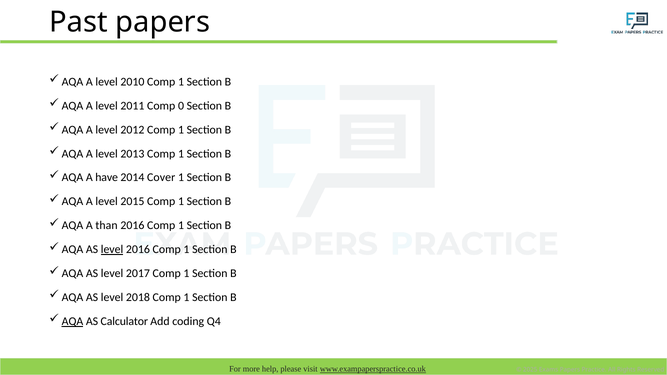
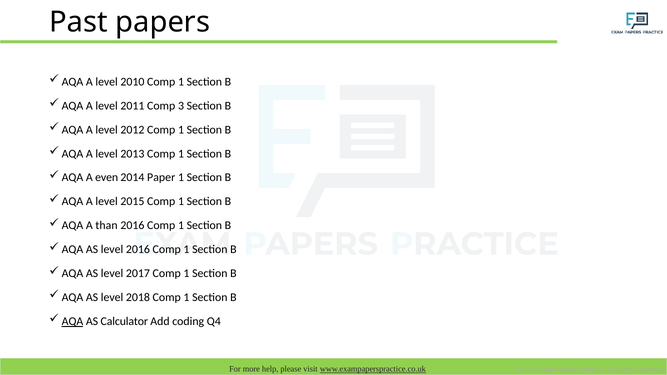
0: 0 -> 3 (181, 106)
have: have -> even (107, 178)
Cover: Cover -> Paper (161, 178)
level underline: present -> none (112, 250)
